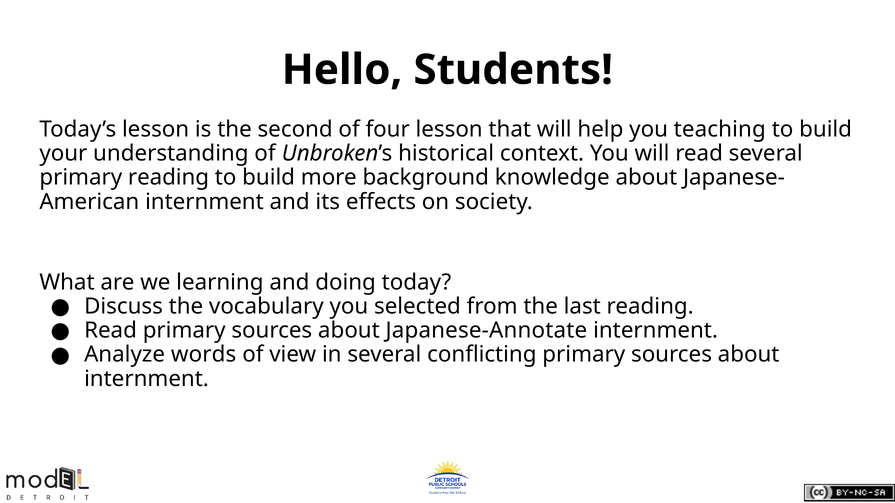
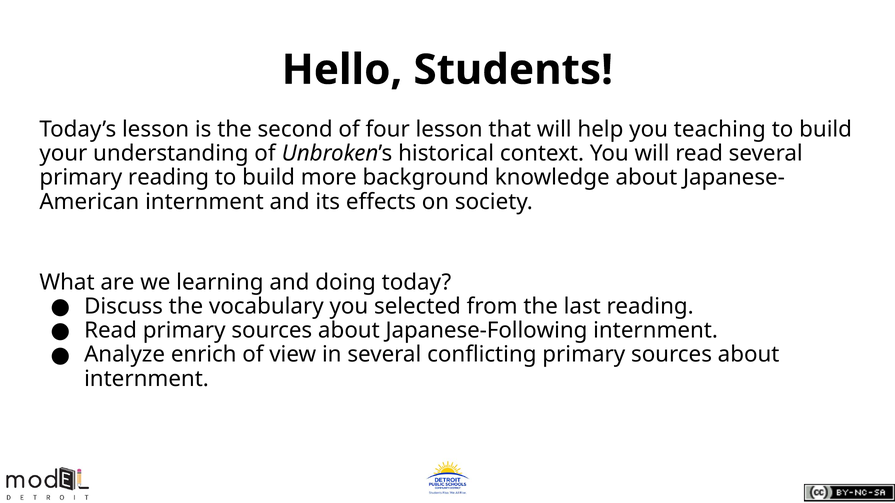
Japanese-Annotate: Japanese-Annotate -> Japanese-Following (486, 331)
words: words -> enrich (204, 355)
